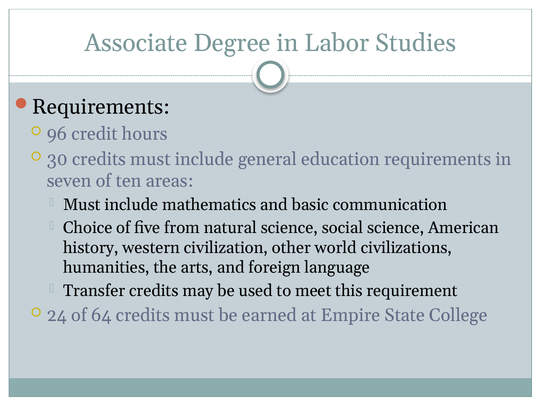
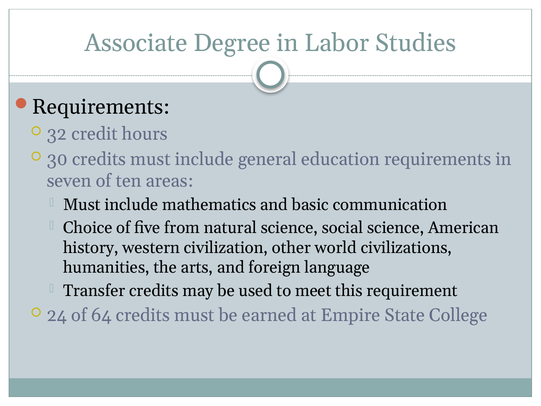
96: 96 -> 32 (57, 134)
